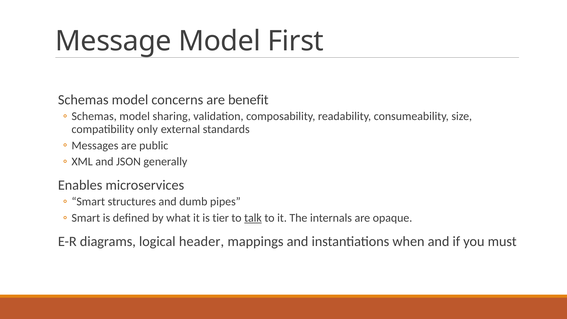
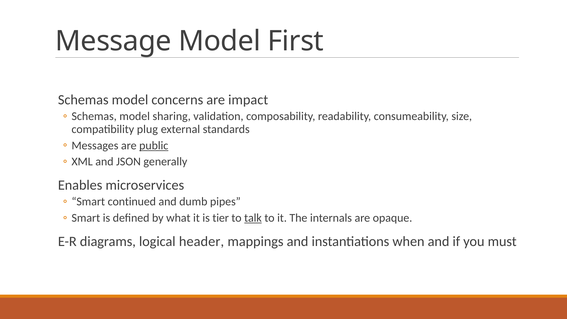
benefit: benefit -> impact (248, 100)
only: only -> plug (147, 129)
public underline: none -> present (154, 145)
structures: structures -> continued (132, 202)
